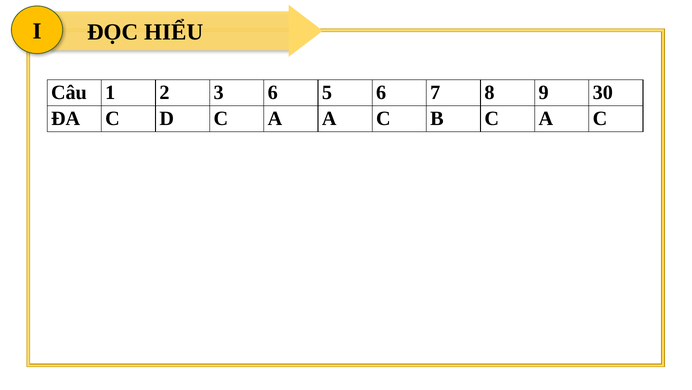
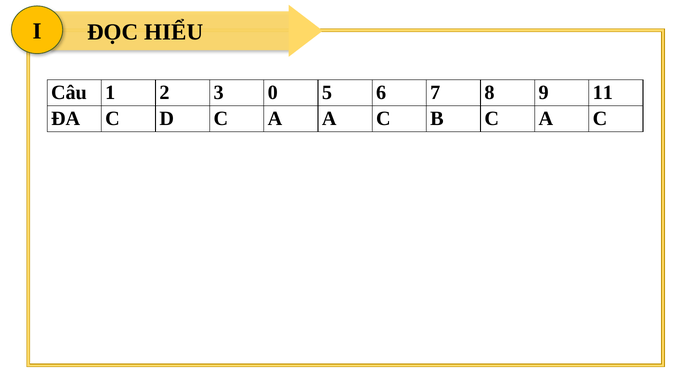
3 6: 6 -> 0 (273, 92)
30: 30 -> 11 (603, 92)
